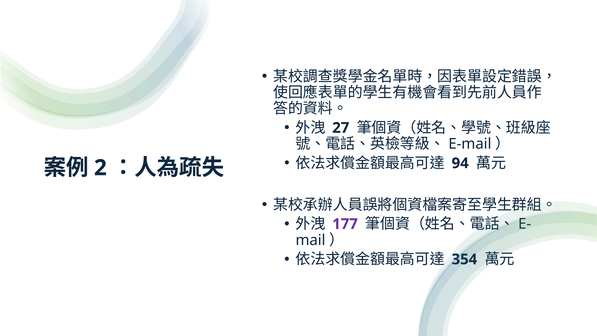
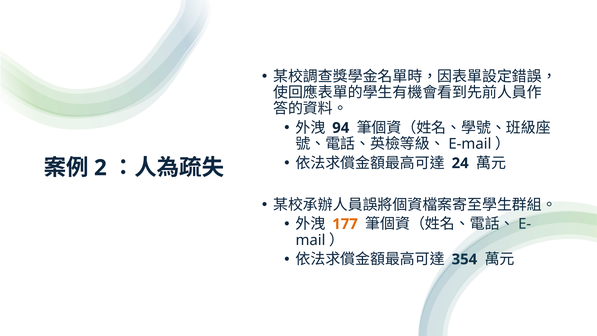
27: 27 -> 94 (341, 128)
94: 94 -> 24 (460, 163)
177 colour: purple -> orange (345, 224)
